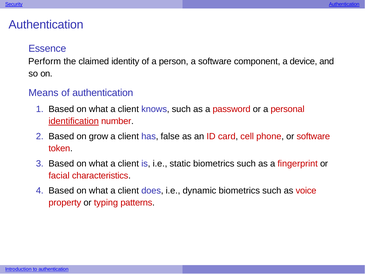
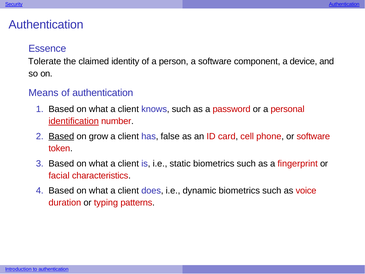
Perform: Perform -> Tolerate (45, 61)
Based underline: none -> present (61, 136)
property: property -> duration (65, 203)
